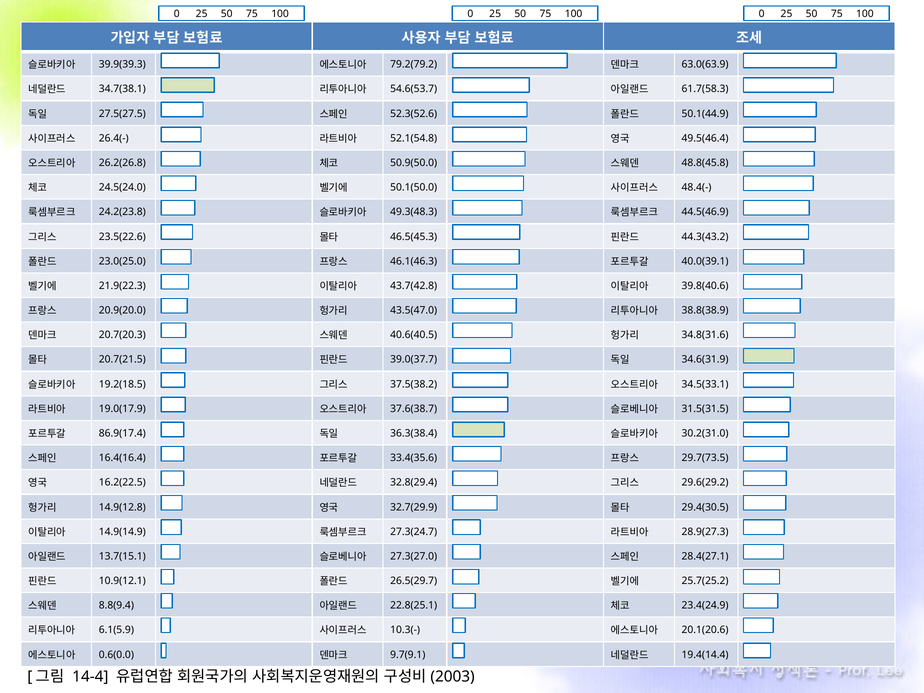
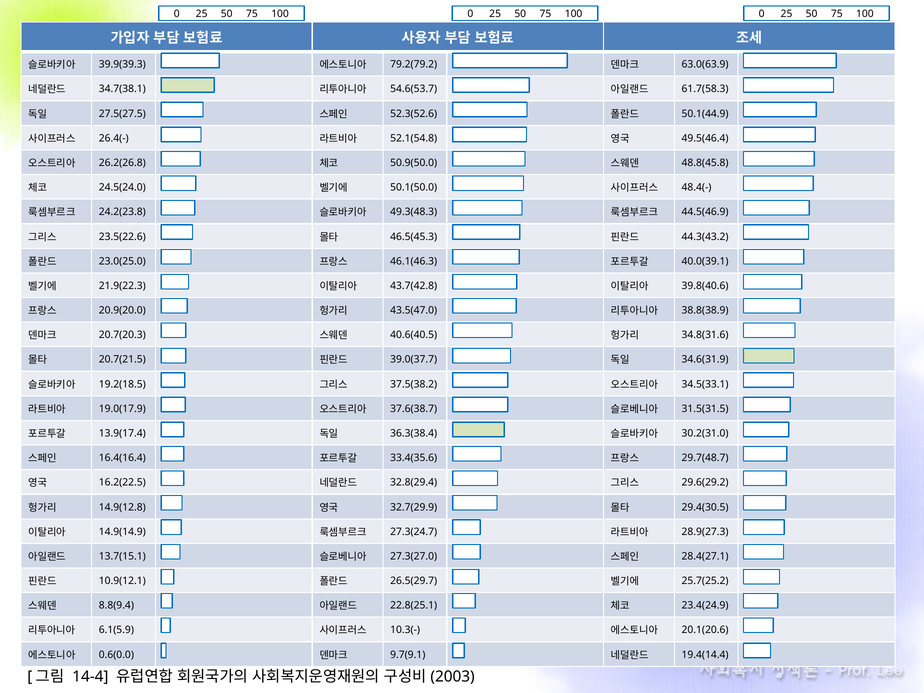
86.9(17.4: 86.9(17.4 -> 13.9(17.4 (122, 433)
29.7(73.5: 29.7(73.5 -> 29.7(48.7 (705, 458)
